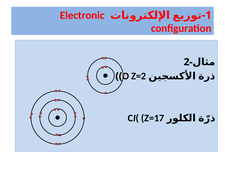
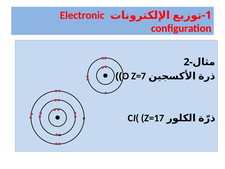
Z=2: Z=2 -> Z=7 (139, 76)
